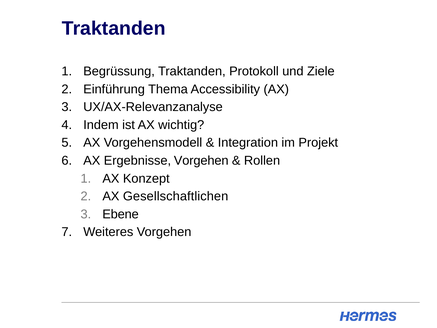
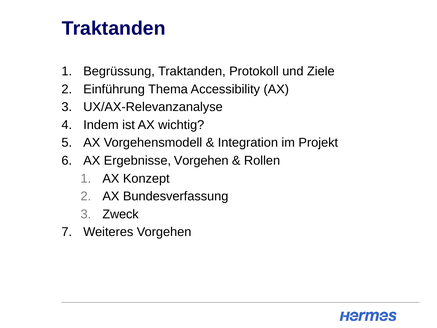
Gesellschaftlichen: Gesellschaftlichen -> Bundesverfassung (176, 196)
Ebene: Ebene -> Zweck (121, 214)
